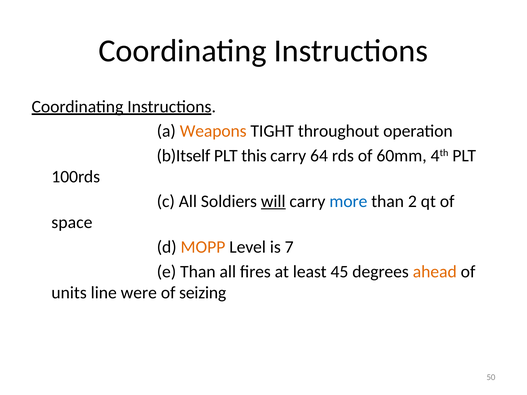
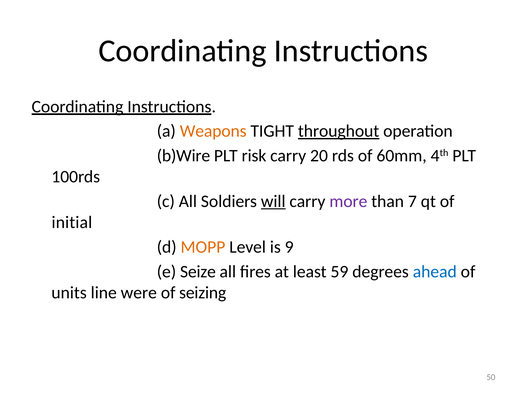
throughout underline: none -> present (339, 131)
b)Itself: b)Itself -> b)Wire (183, 156)
this: this -> risk (254, 156)
64: 64 -> 20 (319, 156)
more colour: blue -> purple (348, 201)
2: 2 -> 7 (412, 201)
space: space -> initial (72, 223)
7: 7 -> 9 (289, 247)
e Than: Than -> Seize (198, 272)
45: 45 -> 59 (339, 272)
ahead colour: orange -> blue (435, 272)
